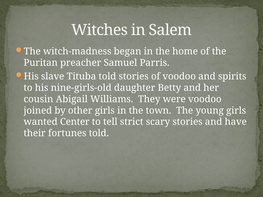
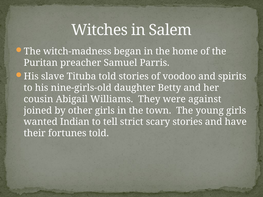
were voodoo: voodoo -> against (205, 99)
Center: Center -> Indian (75, 122)
